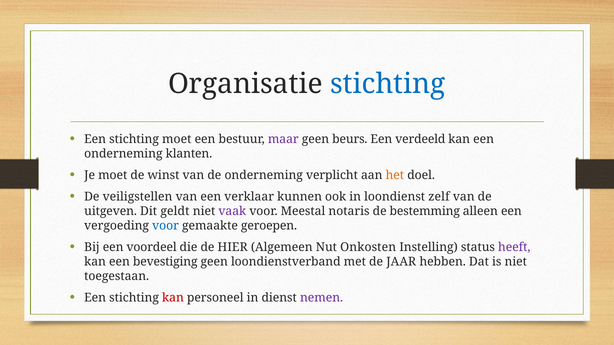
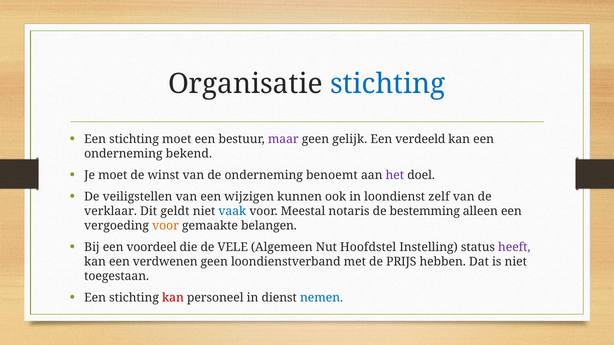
beurs: beurs -> gelijk (350, 139)
klanten: klanten -> bekend (189, 154)
verplicht: verplicht -> benoemt (332, 175)
het colour: orange -> purple (395, 175)
verklaar: verklaar -> wijzigen (249, 197)
uitgeven: uitgeven -> verklaar (111, 211)
vaak colour: purple -> blue (232, 211)
voor colour: blue -> orange (166, 226)
geroepen: geroepen -> belangen (269, 226)
HIER: HIER -> VELE (233, 247)
Onkosten: Onkosten -> Hoofdstel (368, 247)
bevestiging: bevestiging -> verdwenen (165, 262)
JAAR: JAAR -> PRIJS (401, 262)
nemen colour: purple -> blue (322, 298)
